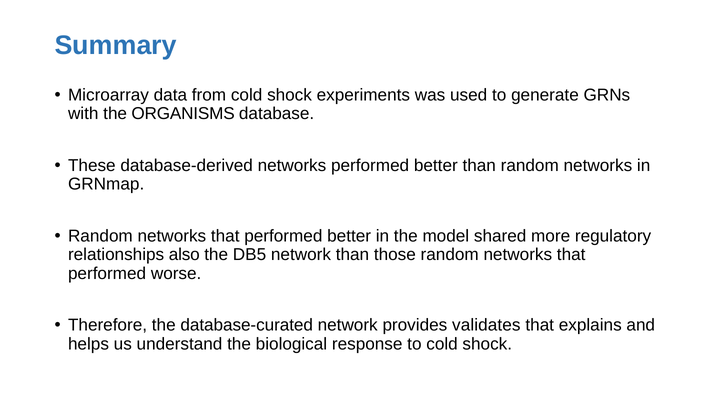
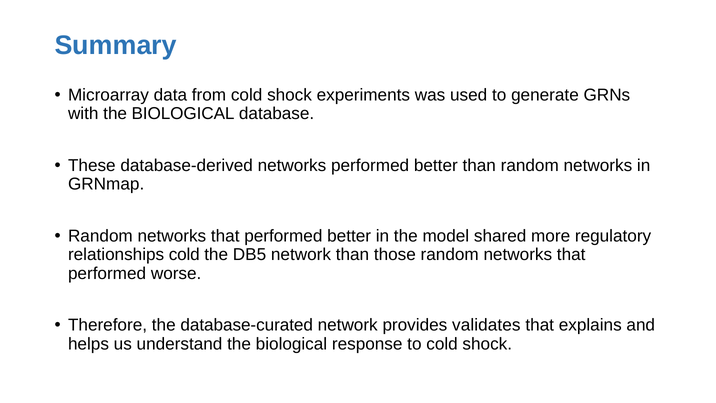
with the ORGANISMS: ORGANISMS -> BIOLOGICAL (183, 114)
relationships also: also -> cold (184, 255)
